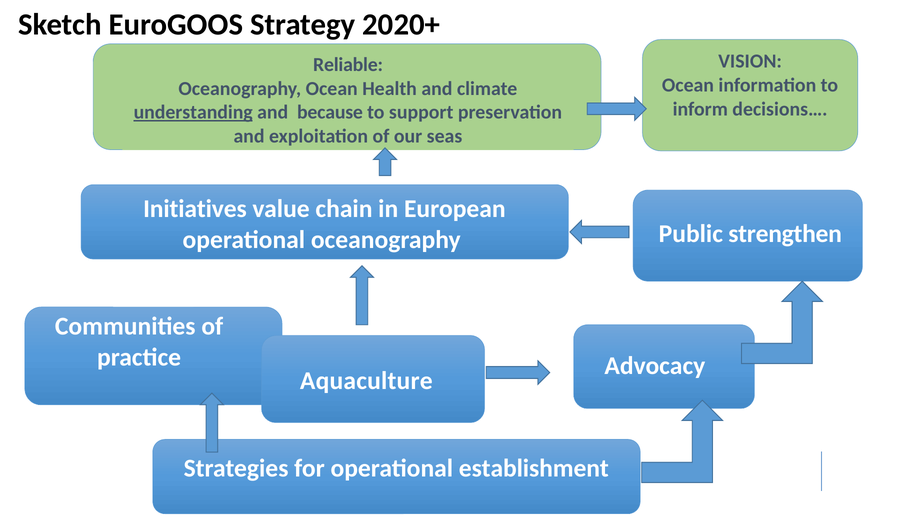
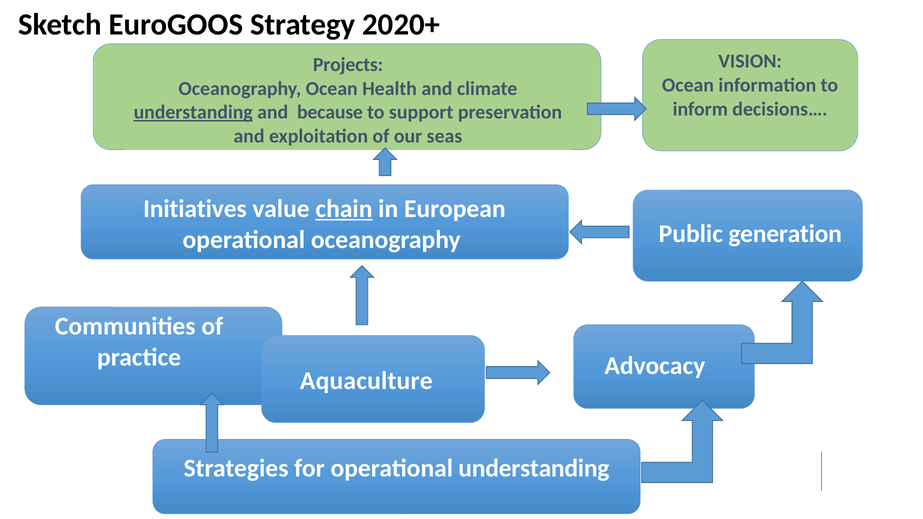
Reliable: Reliable -> Projects (348, 65)
chain underline: none -> present (344, 209)
strengthen: strengthen -> generation (785, 234)
operational establishment: establishment -> understanding (534, 469)
